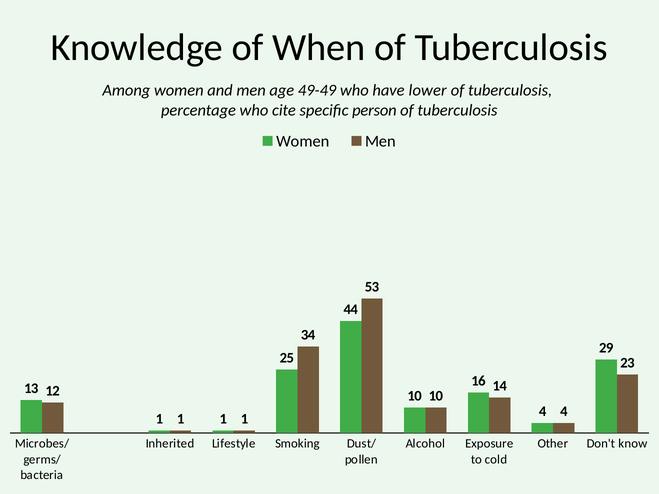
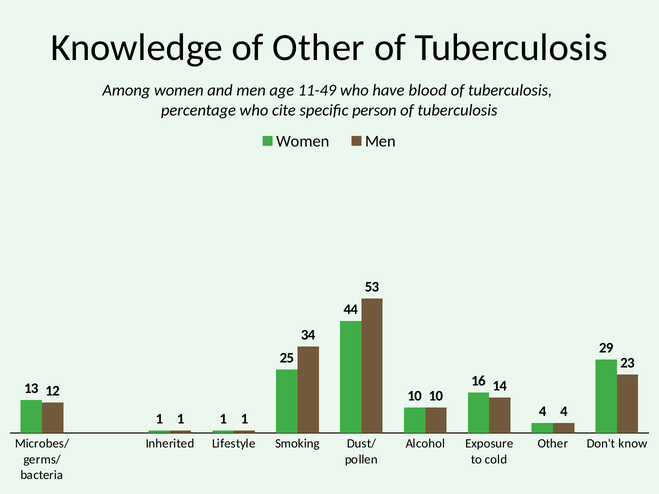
of When: When -> Other (319, 48)
49-49: 49-49 -> 11-49 (317, 91)
lower: lower -> blood (428, 91)
